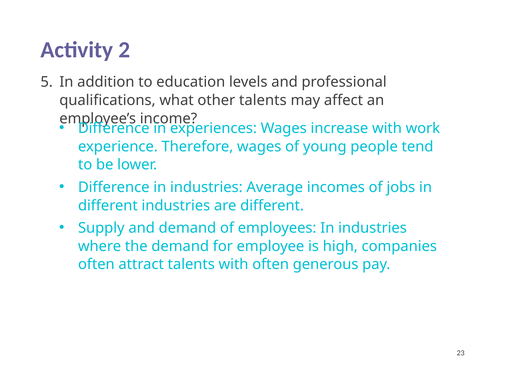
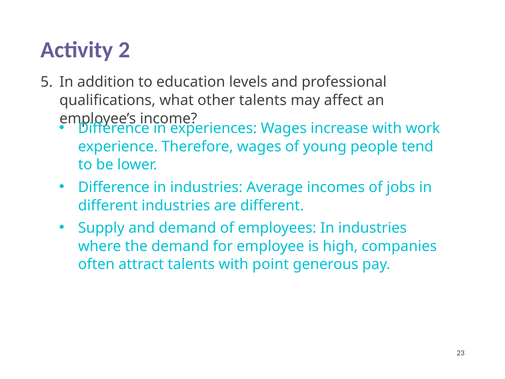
with often: often -> point (271, 264)
